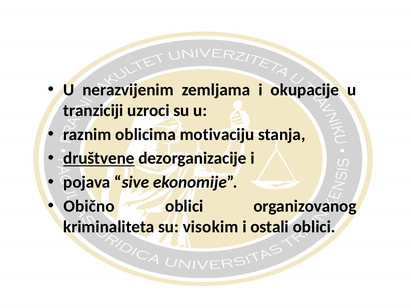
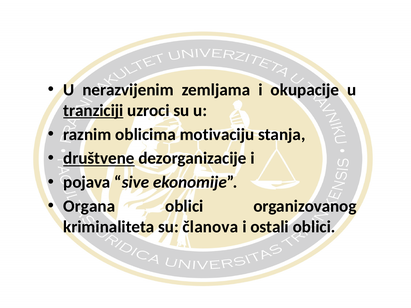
tranziciji underline: none -> present (93, 111)
Obično: Obično -> Organa (89, 206)
visokim: visokim -> članova (211, 227)
